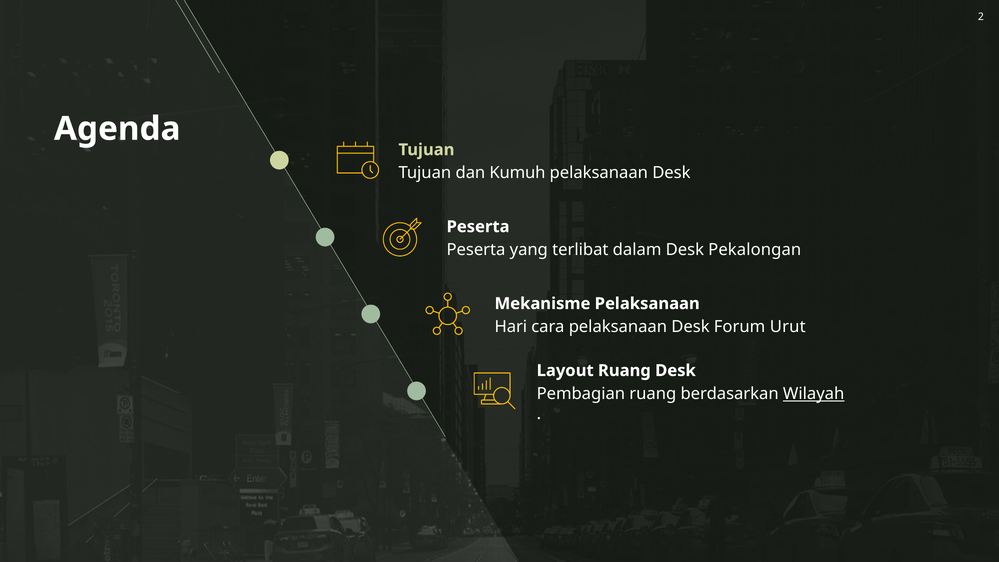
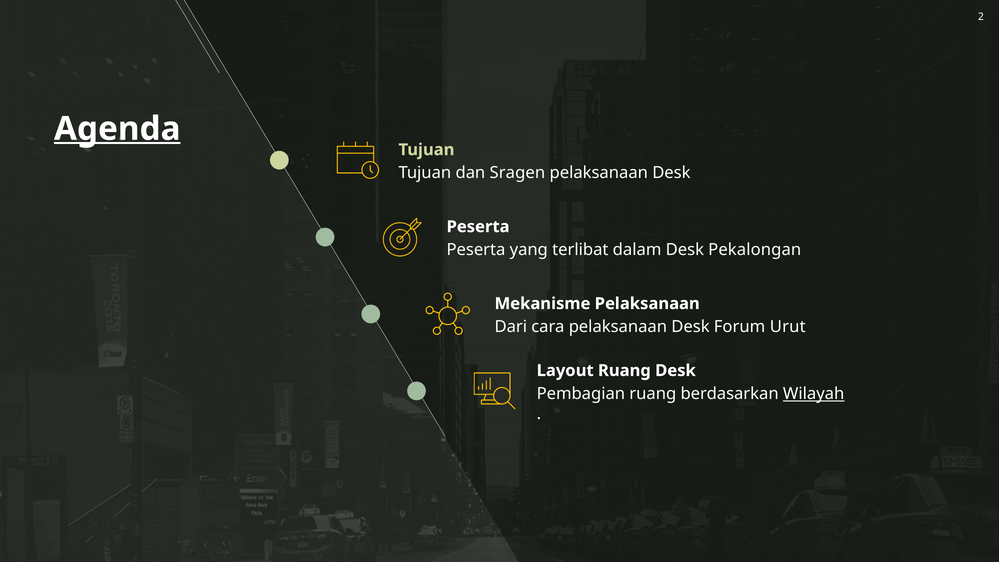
Agenda underline: none -> present (117, 129)
Kumuh: Kumuh -> Sragen (517, 173)
Hari: Hari -> Dari (511, 327)
